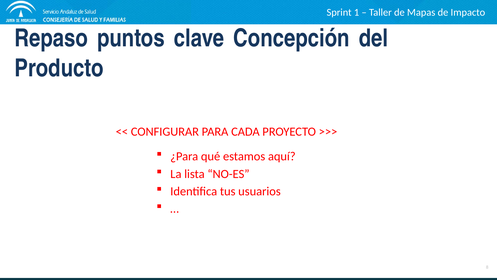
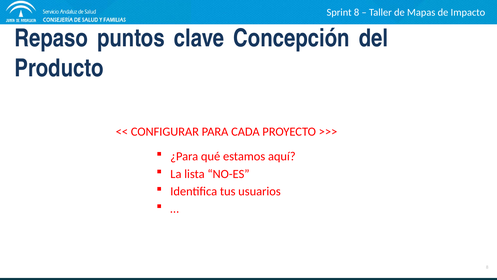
Sprint 1: 1 -> 8 (357, 12)
